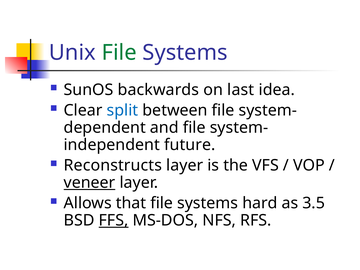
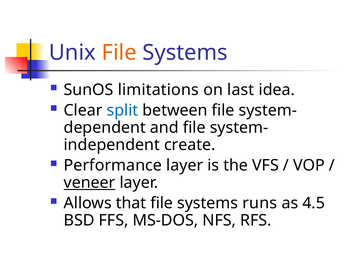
File colour: green -> orange (119, 53)
backwards: backwards -> limitations (158, 90)
future: future -> create (190, 145)
Reconstructs: Reconstructs -> Performance (113, 165)
hard: hard -> runs (260, 203)
3.5: 3.5 -> 4.5 (314, 203)
FFS underline: present -> none (114, 220)
